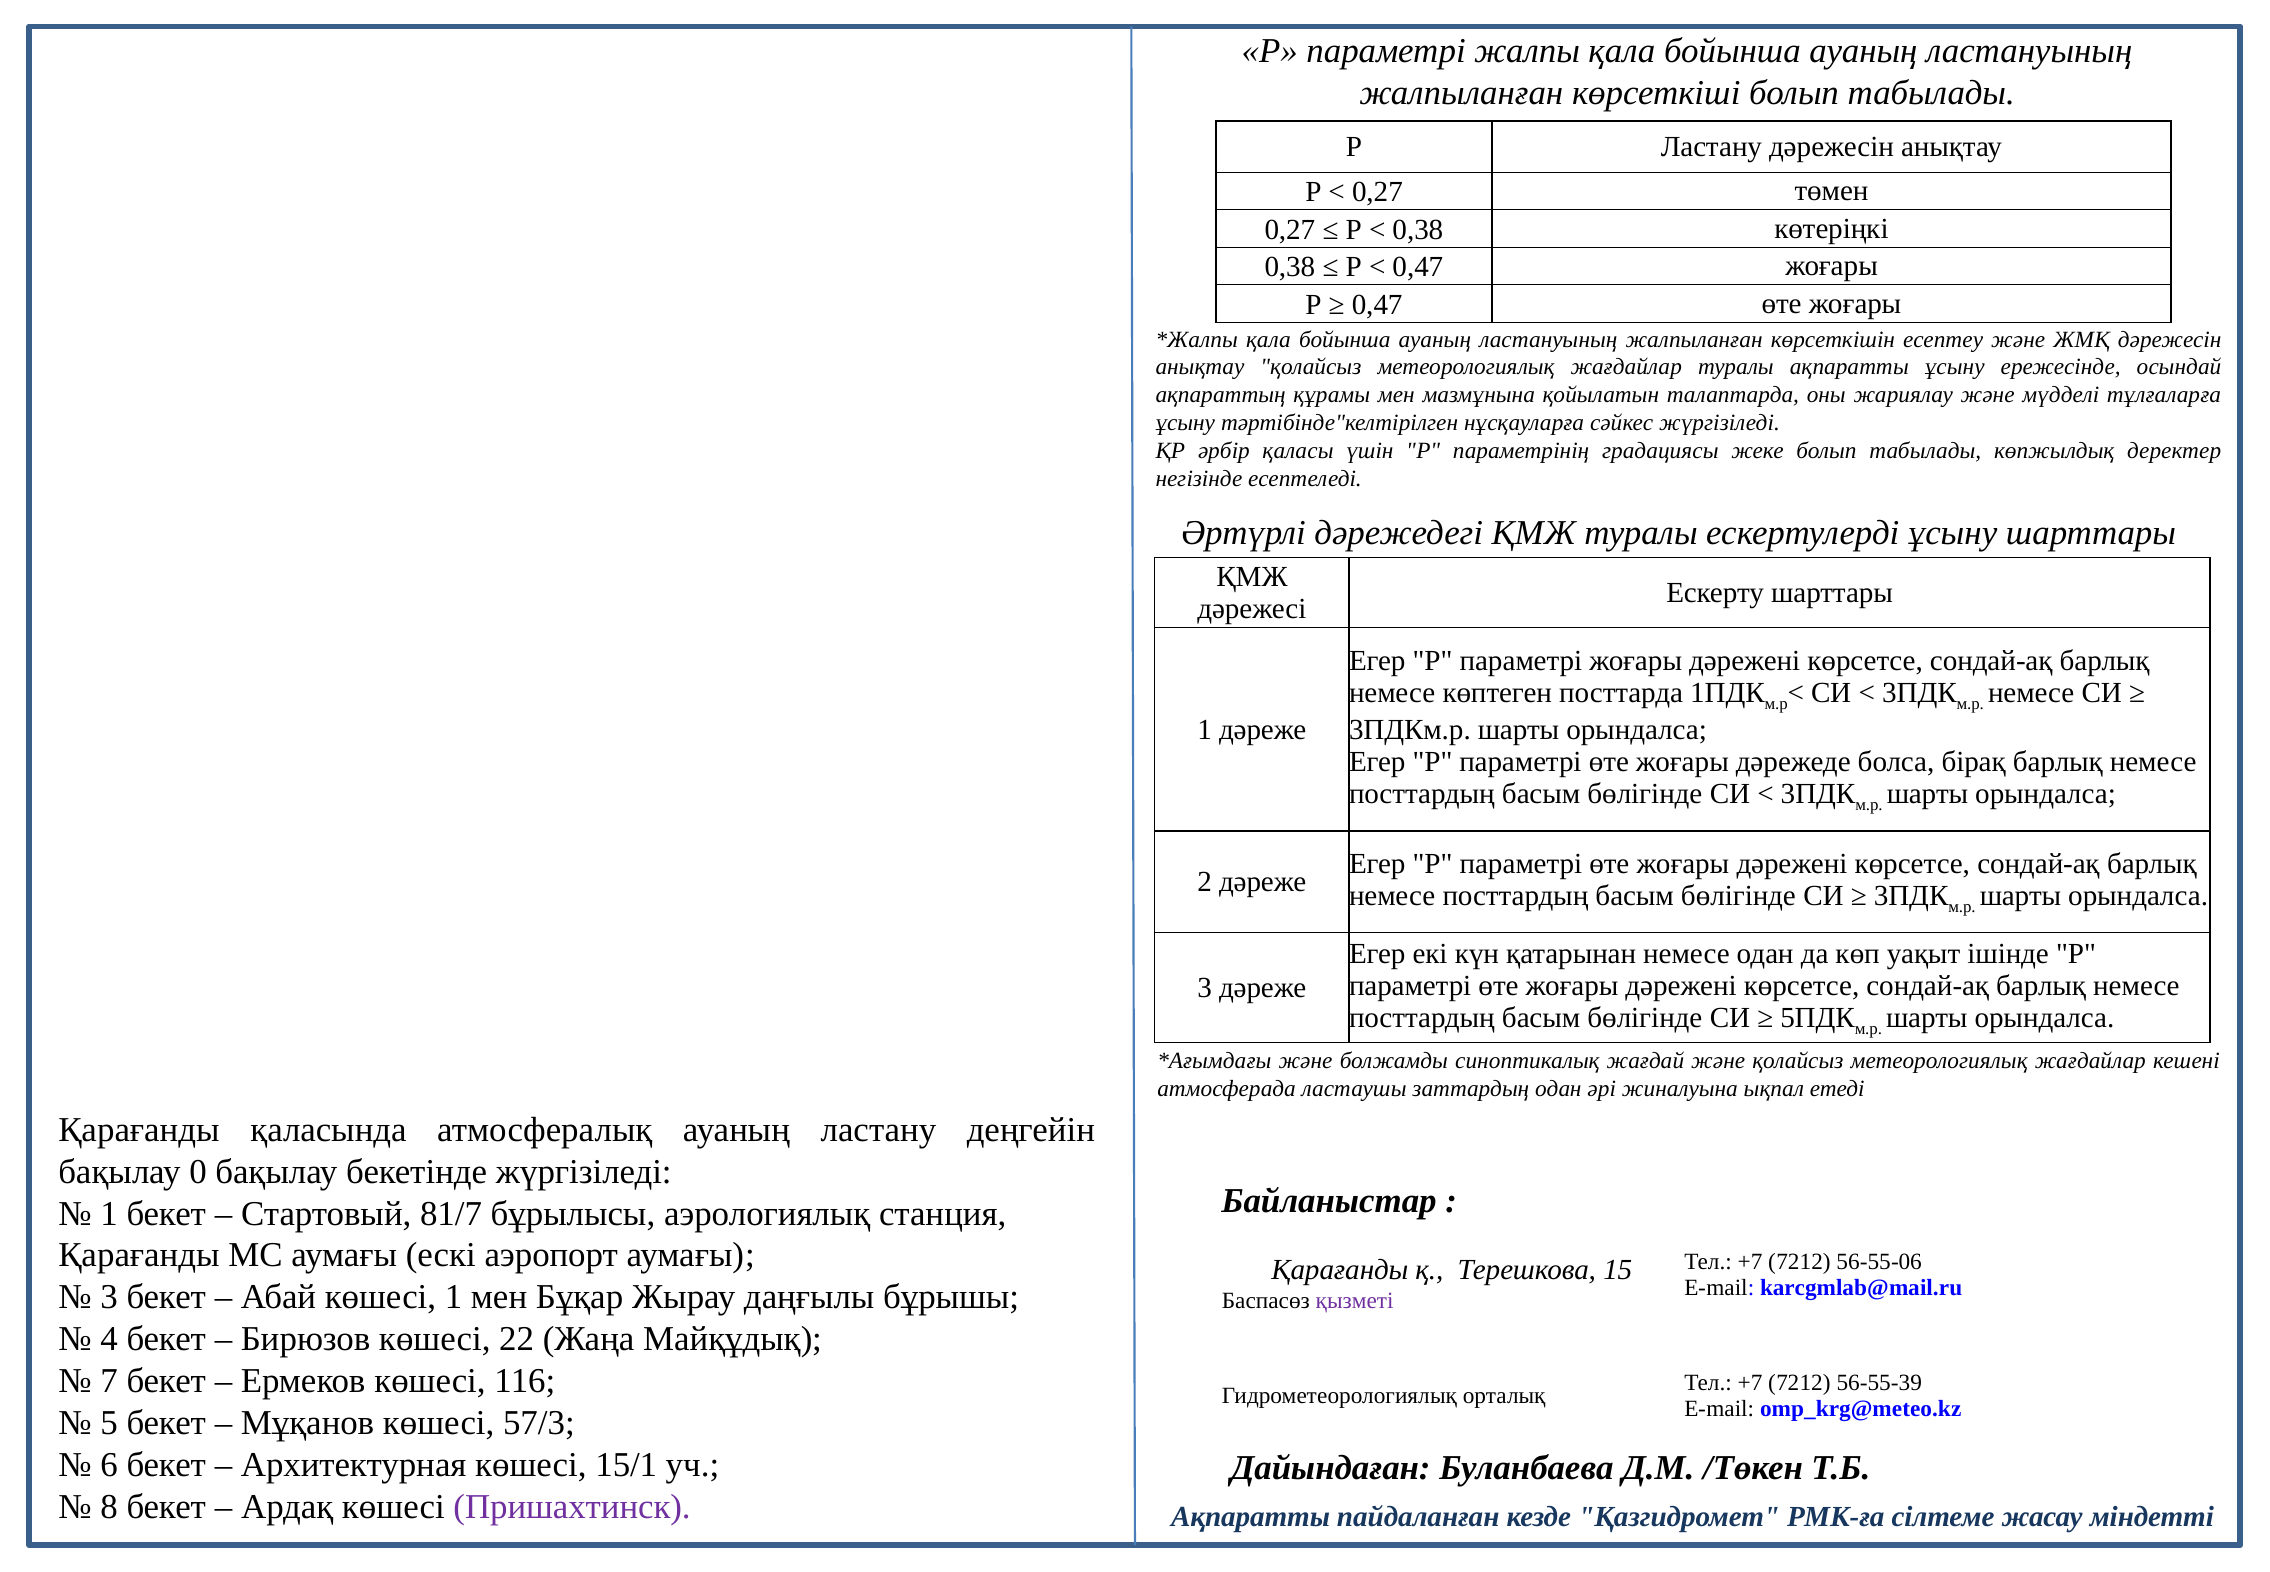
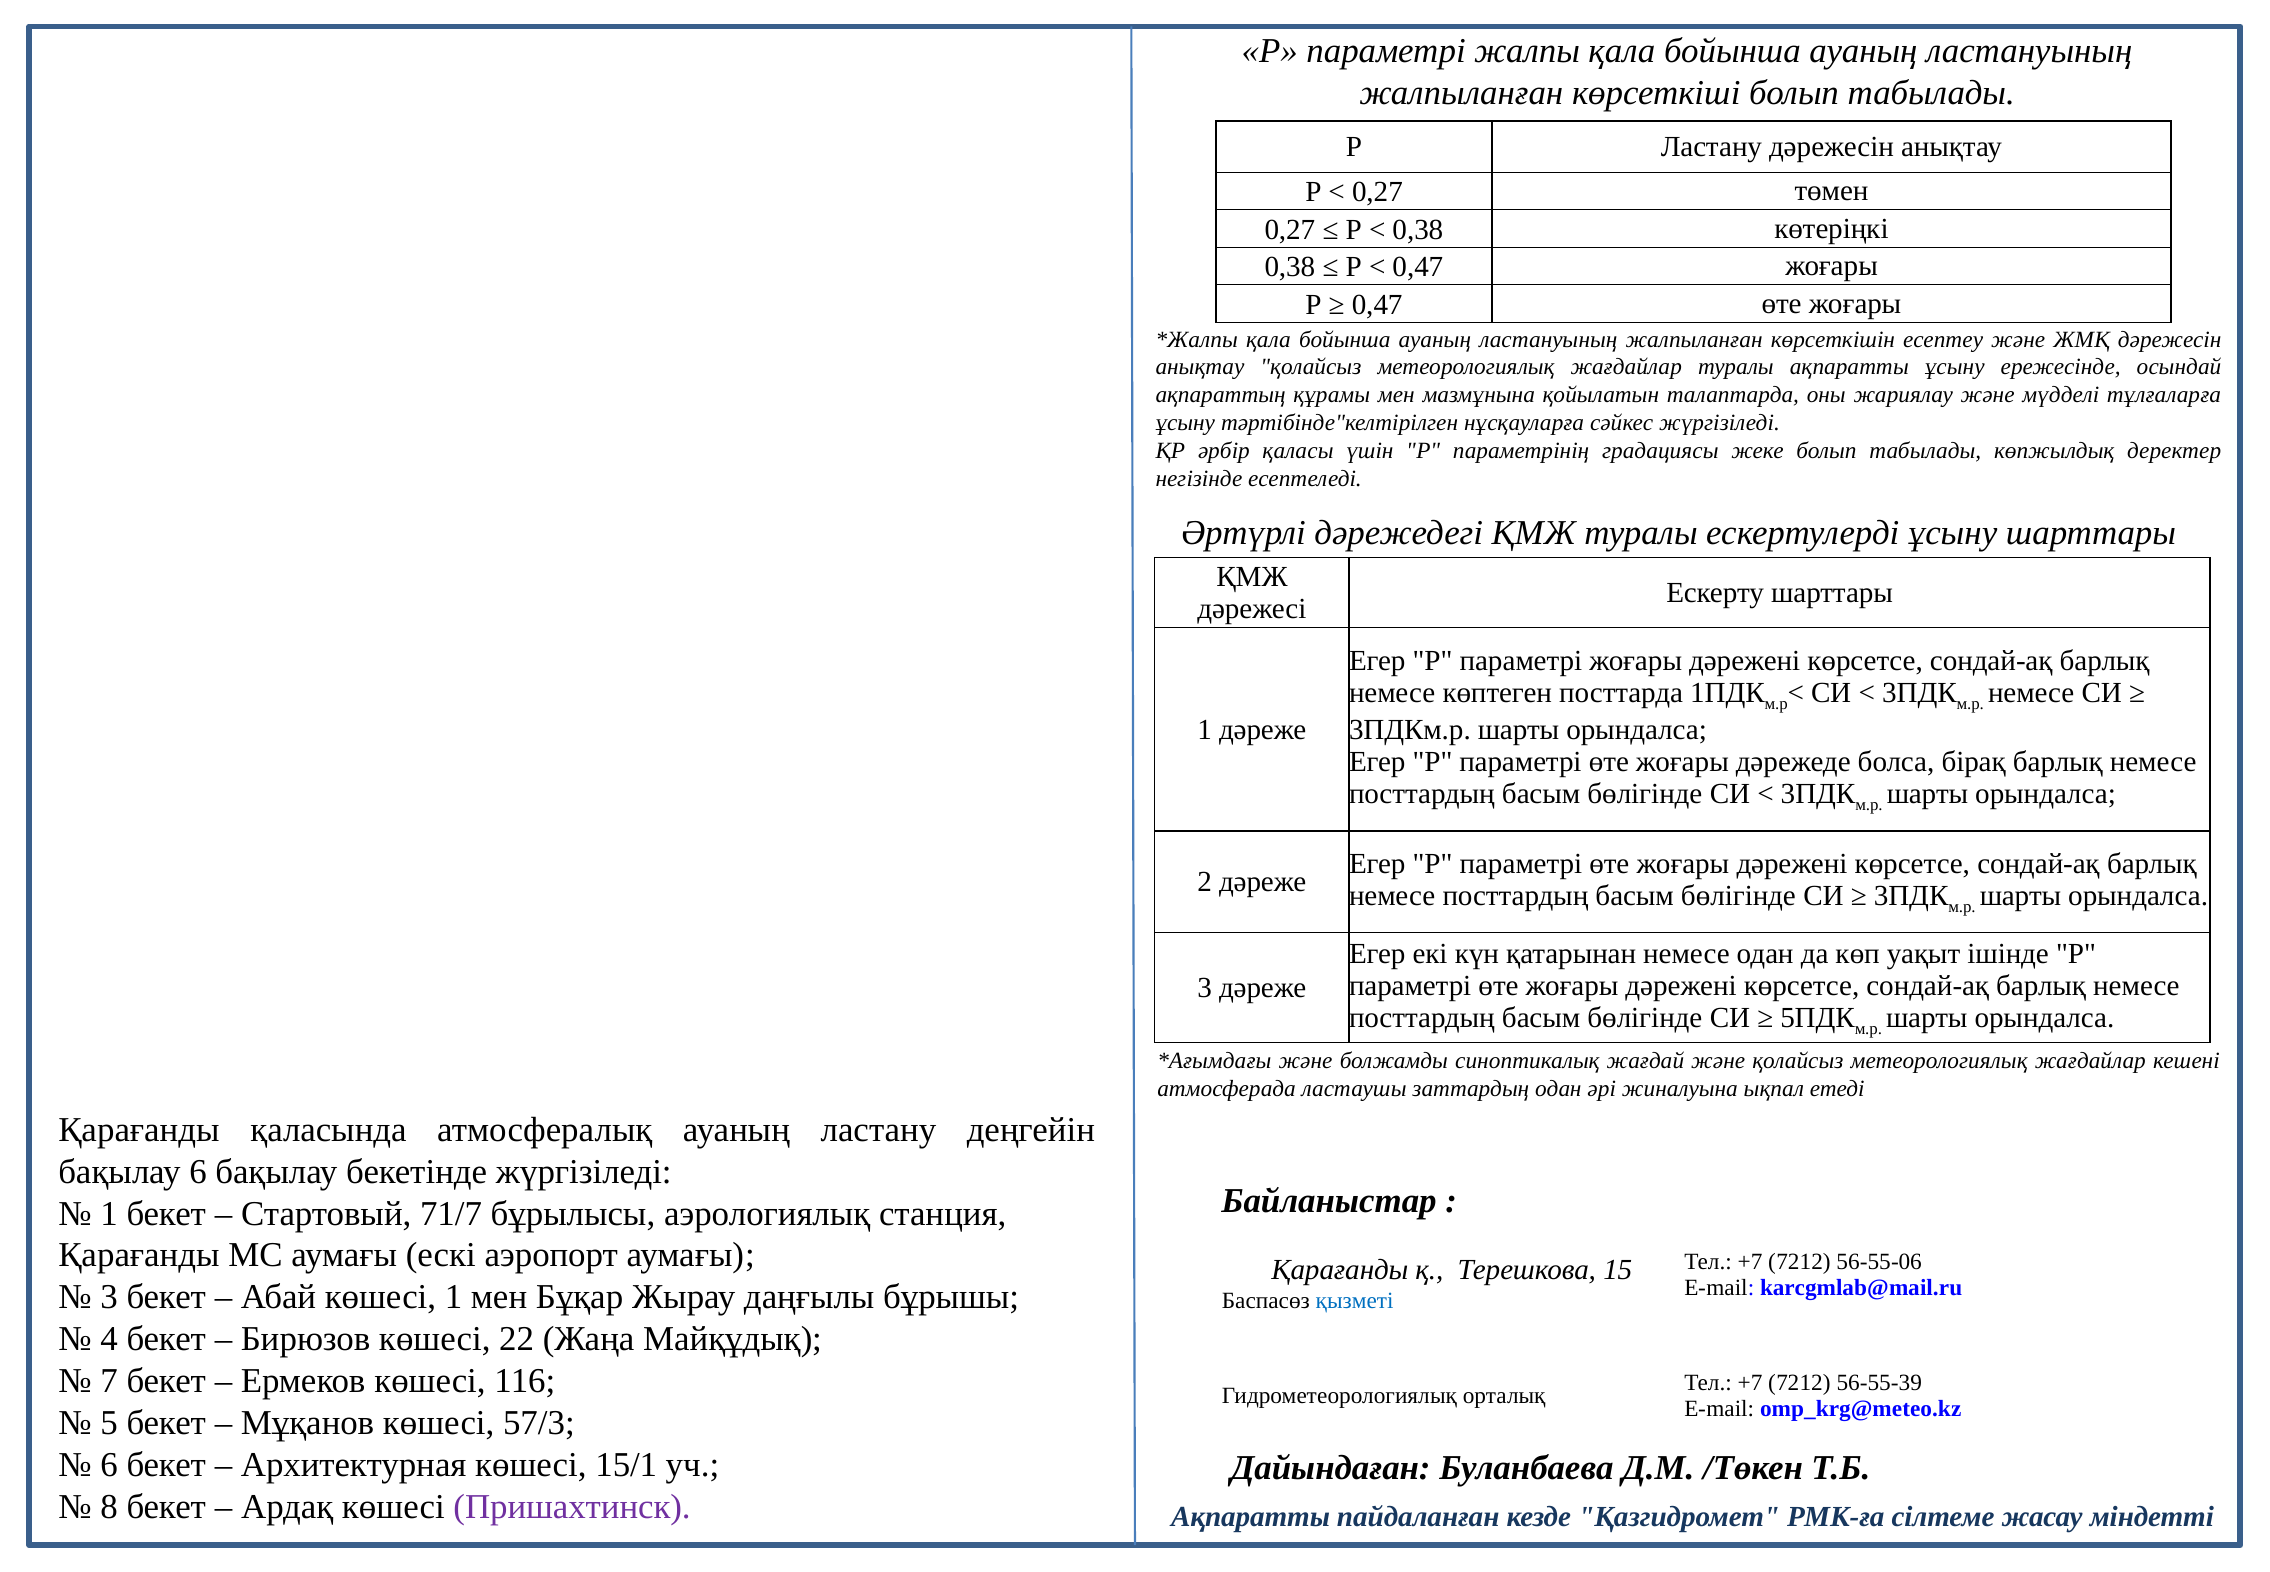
бақылау 0: 0 -> 6 (198, 1171)
81/7: 81/7 -> 71/7 (451, 1213)
қызметі colour: purple -> blue (1355, 1301)
